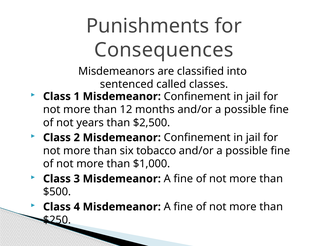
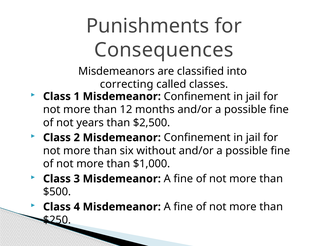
sentenced: sentenced -> correcting (127, 84)
tobacco: tobacco -> without (156, 151)
